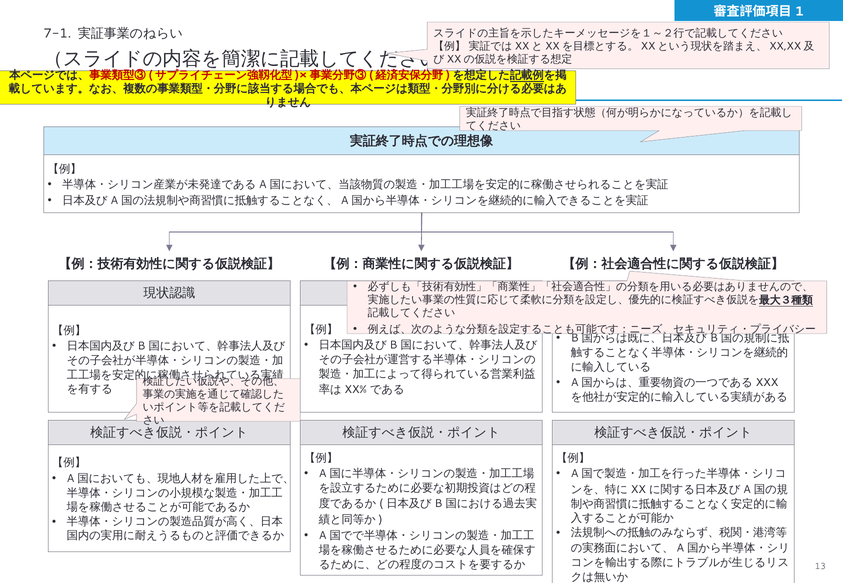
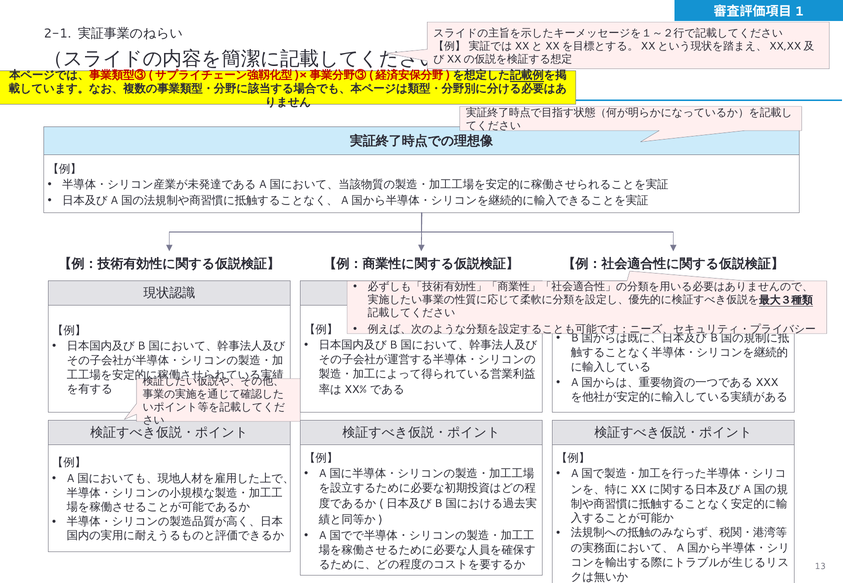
7-1: 7-1 -> 2-1 (57, 33)
